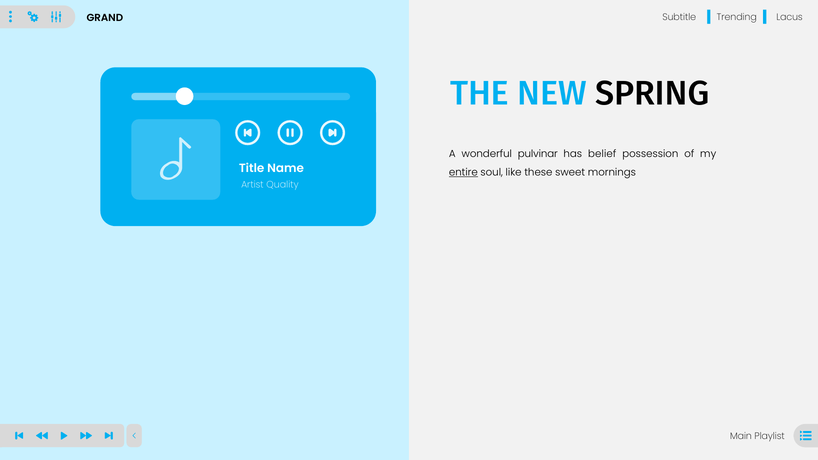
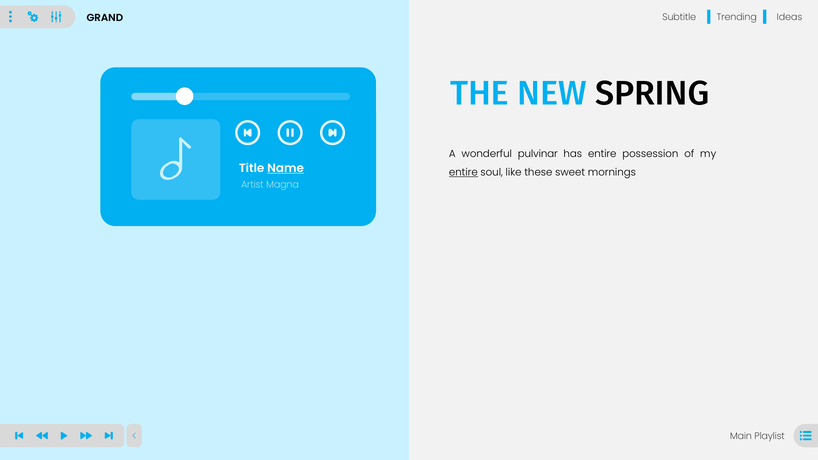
Lacus: Lacus -> Ideas (789, 17)
has belief: belief -> entire (602, 154)
Name underline: none -> present (286, 168)
Quality: Quality -> Magna (282, 185)
